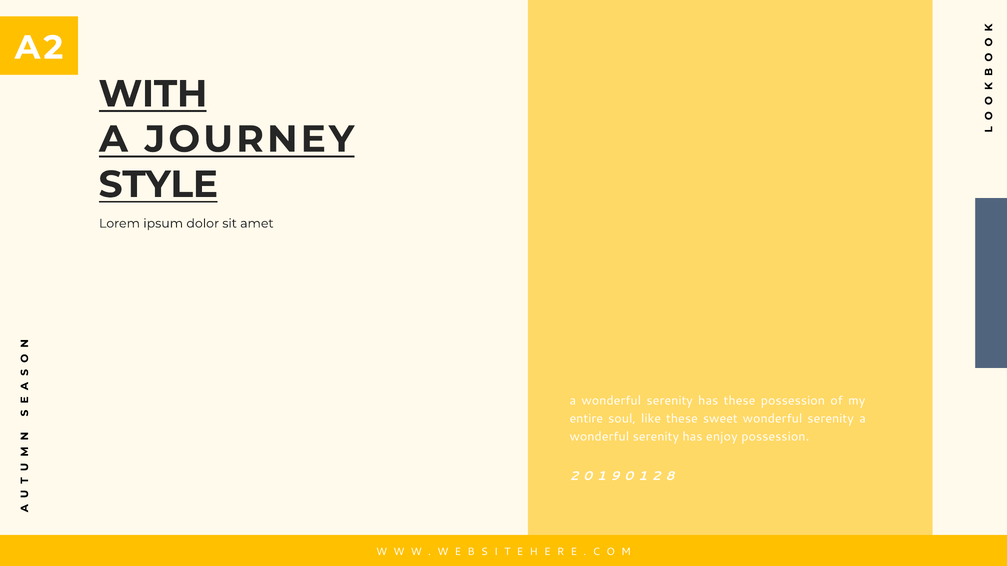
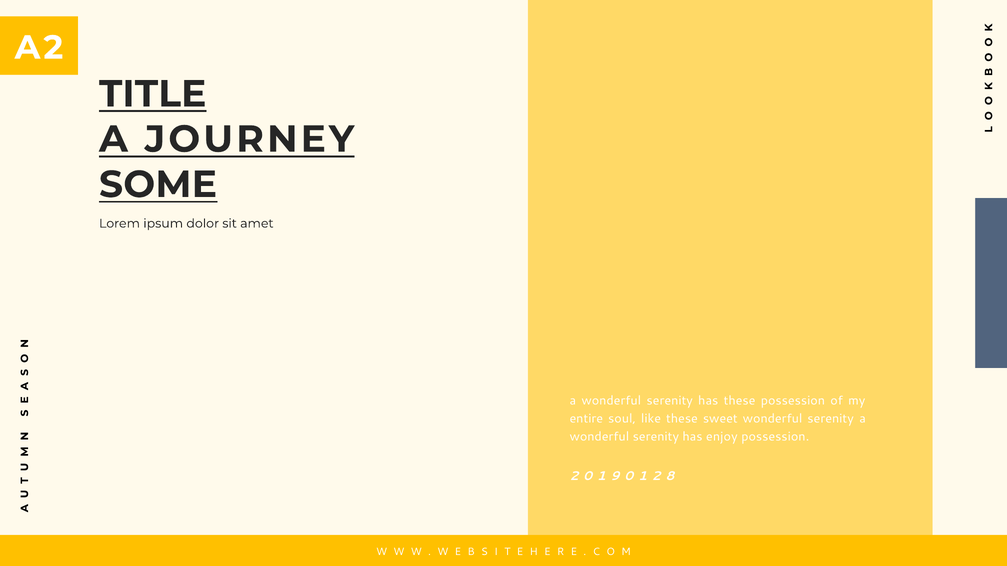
WITH: WITH -> TITLE (153, 94)
STYLE: STYLE -> SOME (158, 185)
